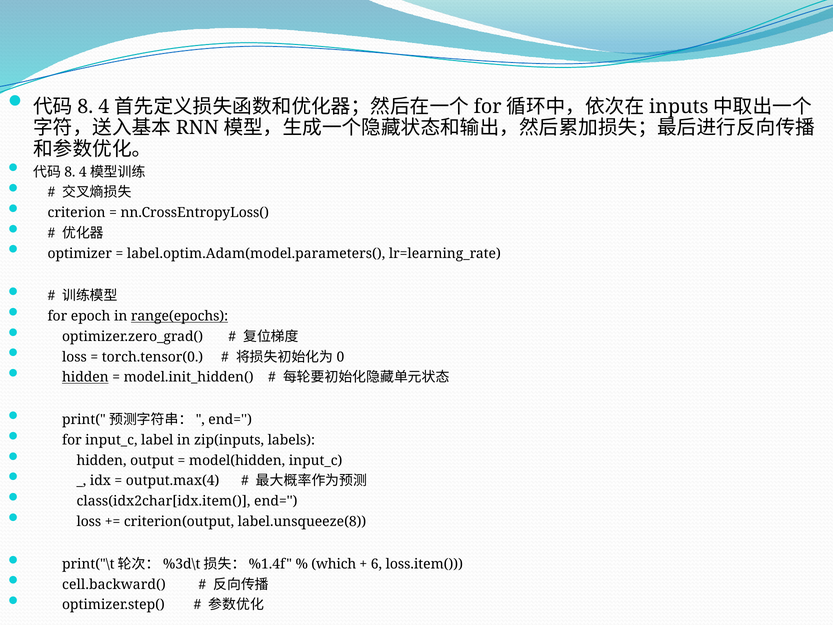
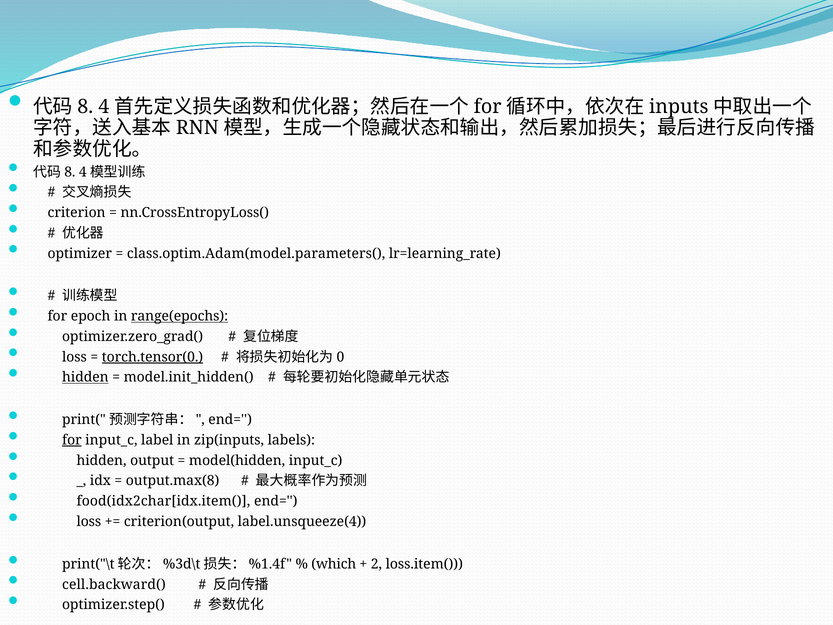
label.optim.Adam(model.parameters(: label.optim.Adam(model.parameters( -> class.optim.Adam(model.parameters( (256, 253)
torch.tensor(0 underline: none -> present (152, 357)
for underline: none -> present (72, 440)
output.max(4: output.max(4 -> output.max(8 (173, 481)
class(idx2char[idx.item(: class(idx2char[idx.item( -> food(idx2char[idx.item( (163, 501)
label.unsqueeze(8: label.unsqueeze(8 -> label.unsqueeze(4 (302, 521)
6: 6 -> 2 (376, 564)
